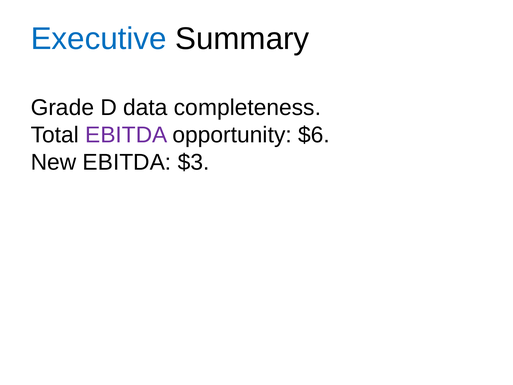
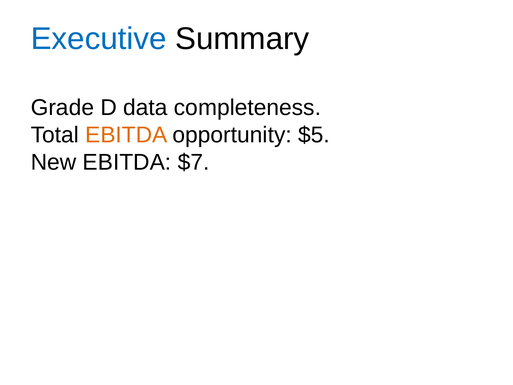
EBITDA colour: purple -> orange (126, 135)
$6: $6 -> $5 (314, 135)
$3: $3 -> $7 (194, 162)
